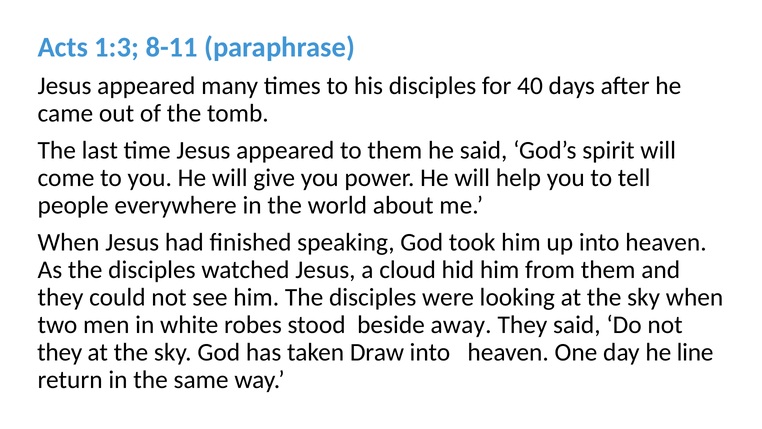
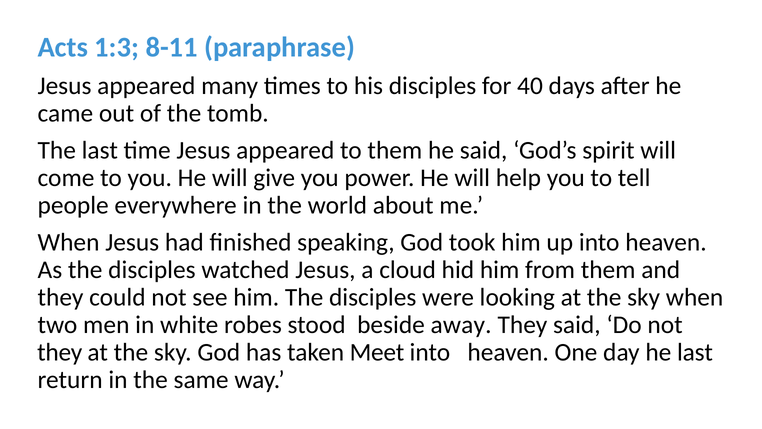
Draw: Draw -> Meet (377, 352)
he line: line -> last (695, 352)
